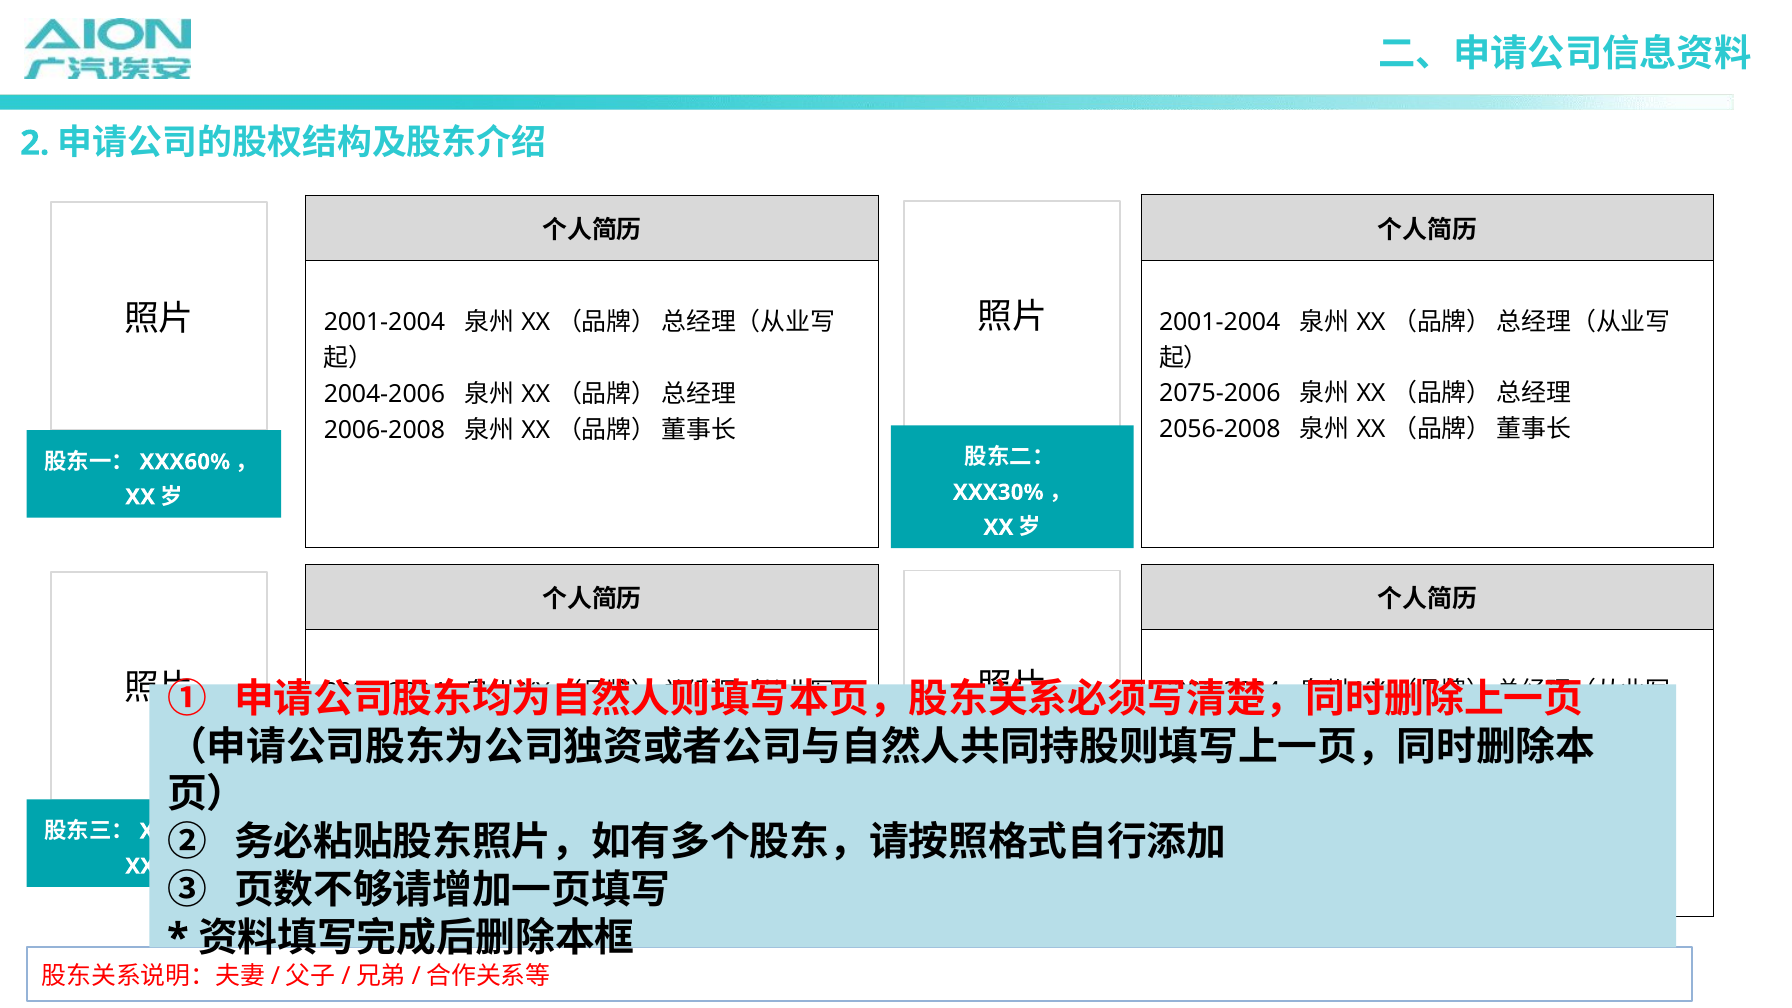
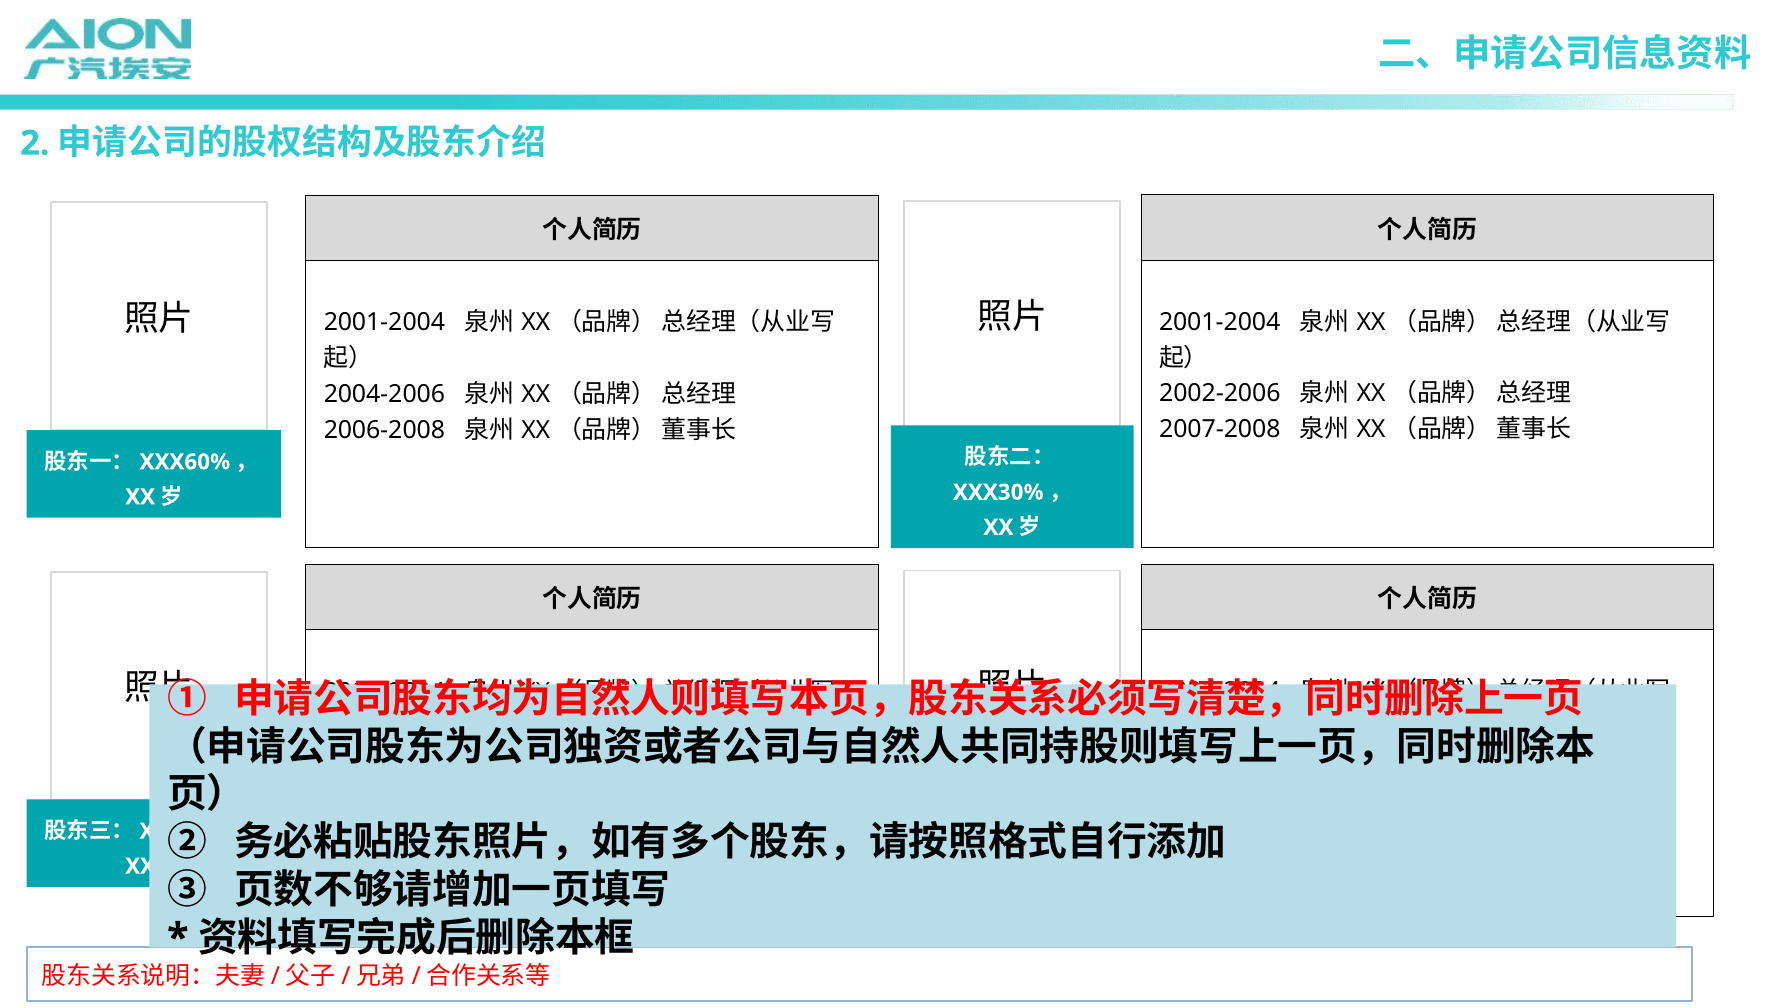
2075-2006: 2075-2006 -> 2002-2006 (1220, 394)
2056-2008: 2056-2008 -> 2007-2008 (1220, 430)
